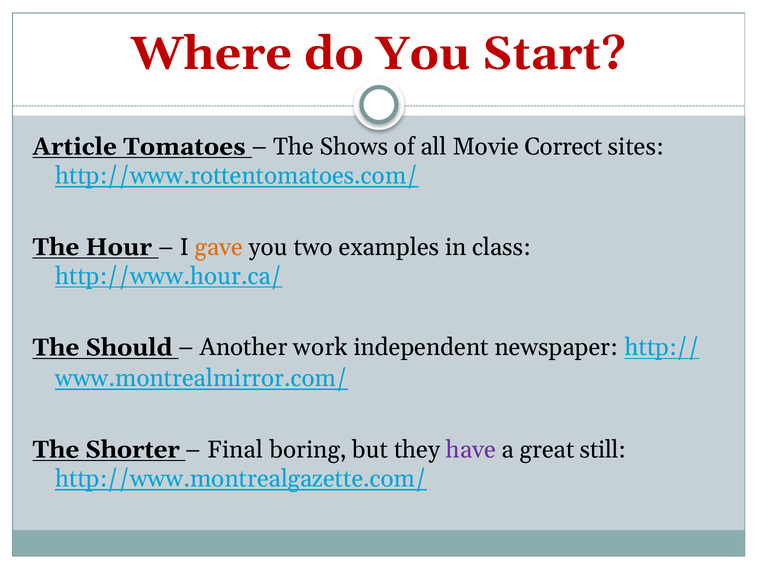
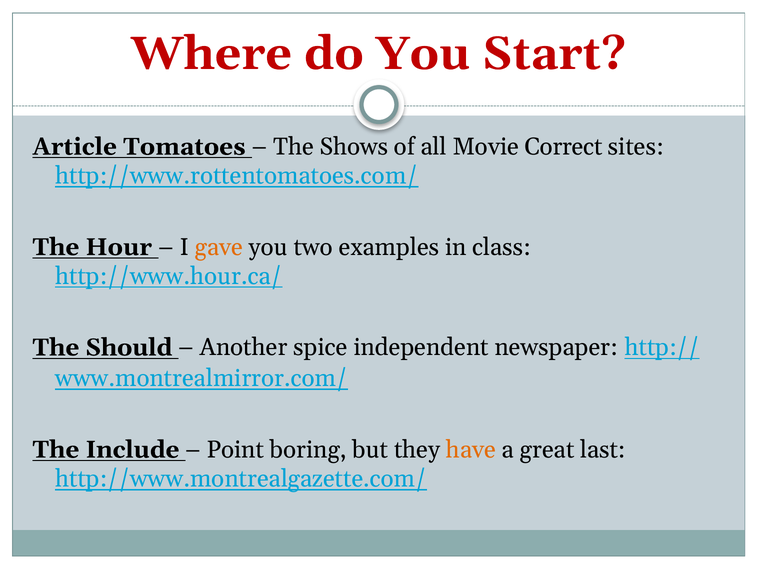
work: work -> spice (320, 347)
Shorter: Shorter -> Include (132, 449)
Final: Final -> Point (235, 449)
have colour: purple -> orange (471, 449)
still: still -> last (603, 449)
